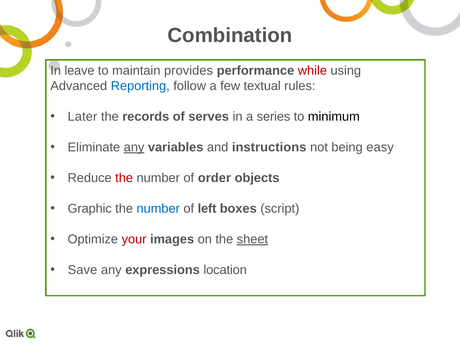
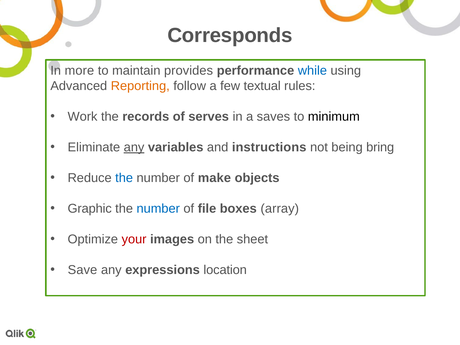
Combination: Combination -> Corresponds (230, 35)
leave: leave -> more (79, 71)
while colour: red -> blue (312, 71)
Reporting colour: blue -> orange (140, 86)
Later: Later -> Work (83, 117)
series: series -> saves (273, 117)
easy: easy -> bring (380, 147)
the colour: red -> blue (124, 178)
order: order -> make (214, 178)
left: left -> file (207, 209)
script: script -> array (280, 209)
sheet underline: present -> none (252, 239)
